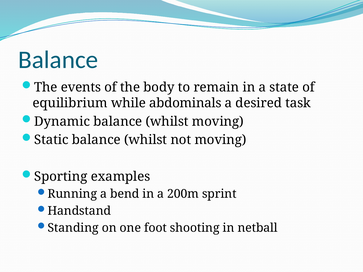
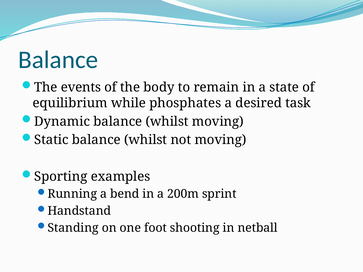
abdominals: abdominals -> phosphates (185, 103)
